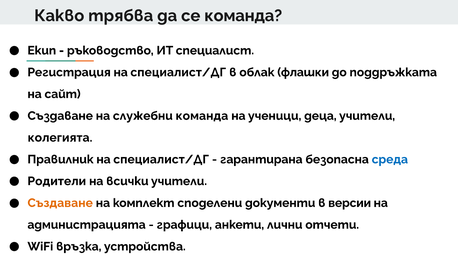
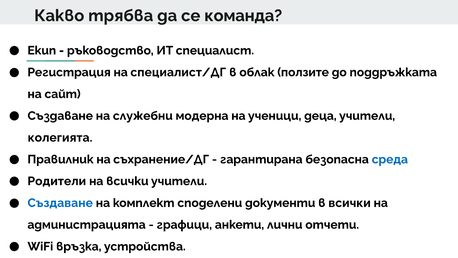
флашки: флашки -> ползите (303, 72)
служебни команда: команда -> модерна (202, 116)
Правилник на специалист/ДГ: специалист/ДГ -> съхранение/ДГ (161, 159)
Създаване colour: orange -> blue (60, 203)
в версии: версии -> всички (350, 203)
